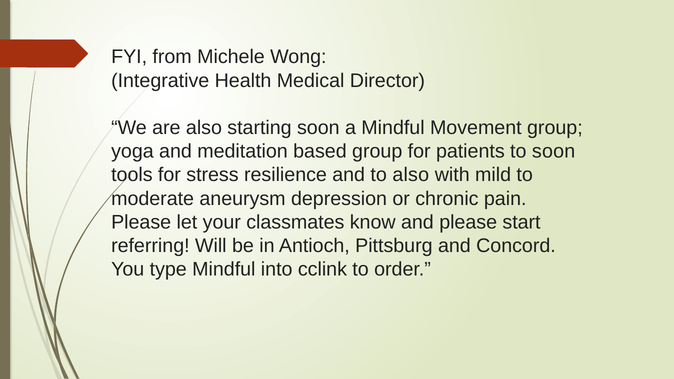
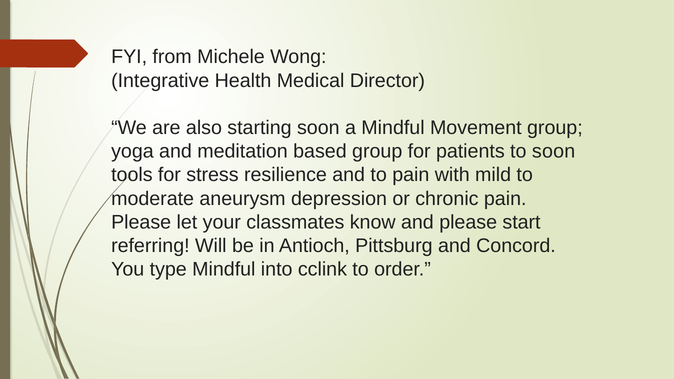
to also: also -> pain (411, 175)
